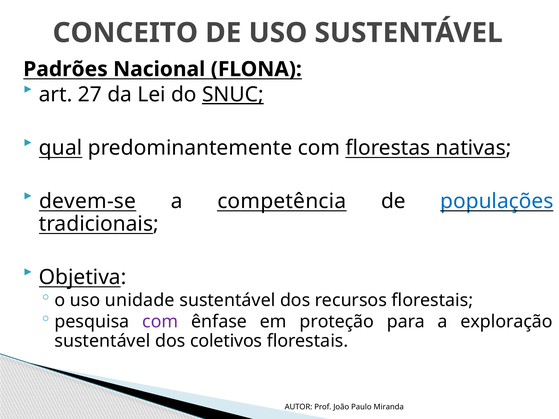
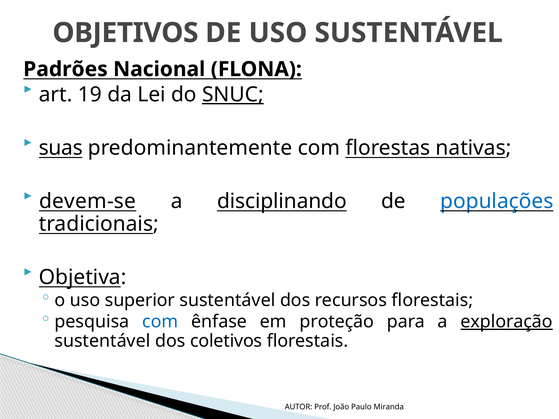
CONCEITO: CONCEITO -> OBJETIVOS (125, 33)
27: 27 -> 19 (90, 95)
qual: qual -> suas (61, 148)
competência: competência -> disciplinando (282, 201)
unidade: unidade -> superior (140, 300)
com colour: purple -> blue (160, 322)
exploração underline: none -> present (507, 322)
